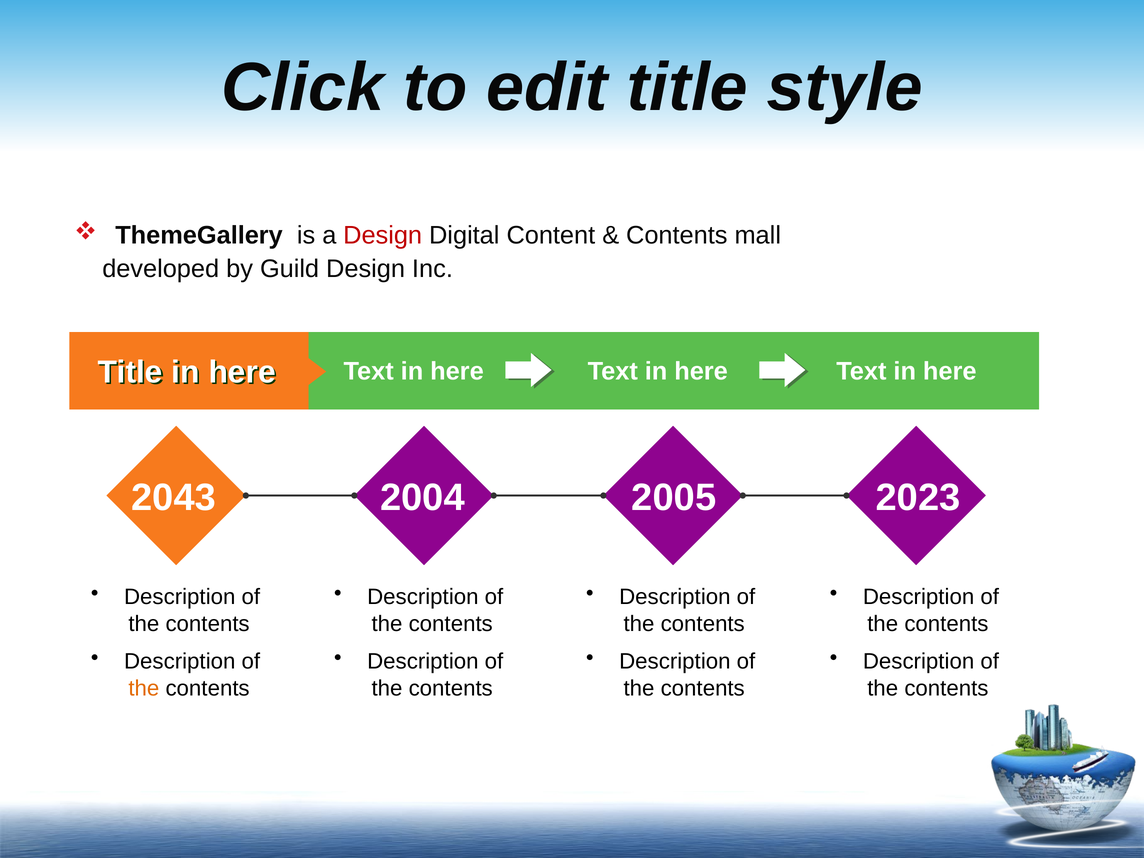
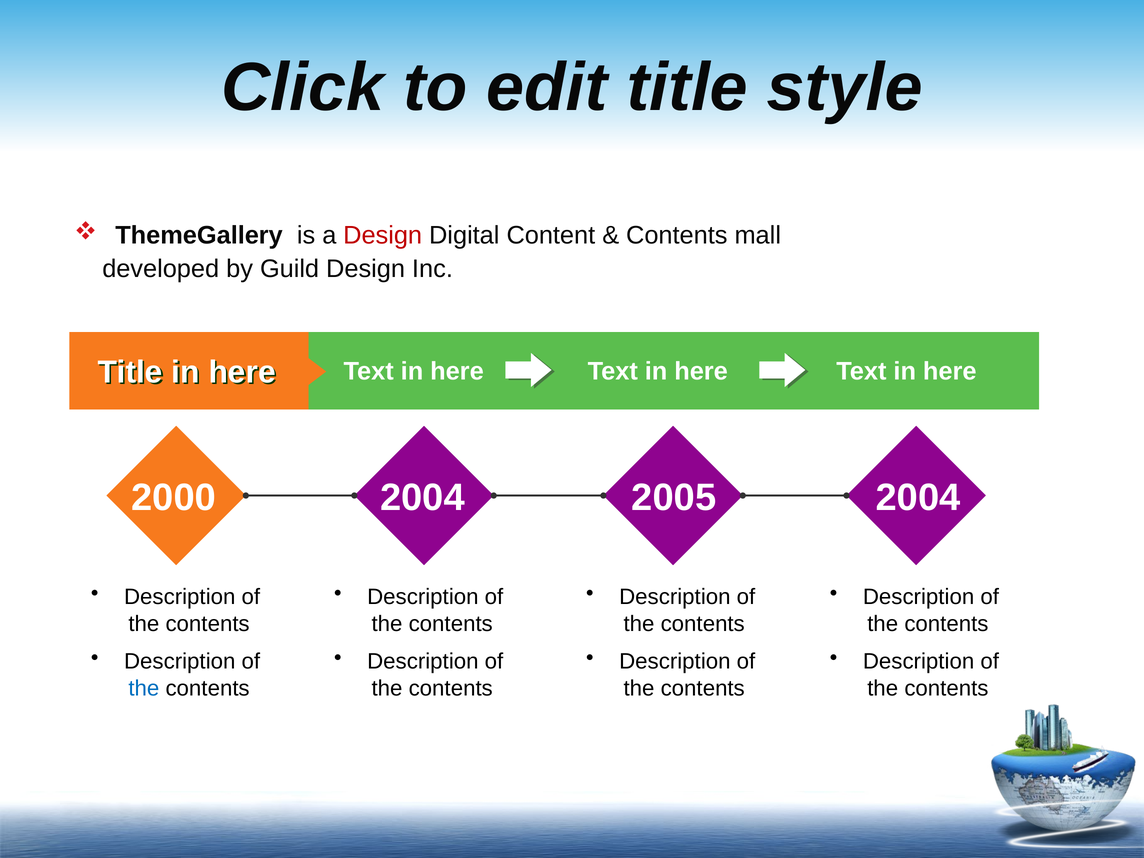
2043: 2043 -> 2000 (174, 498)
2005 2023: 2023 -> 2004 (918, 498)
the colour: orange -> blue (144, 688)
